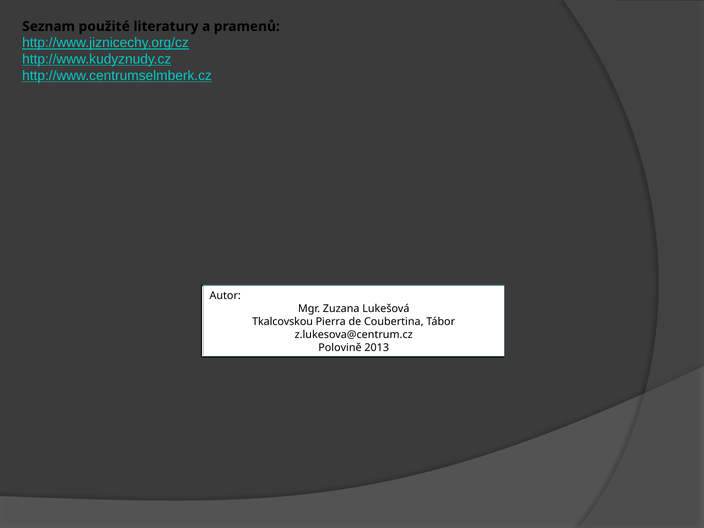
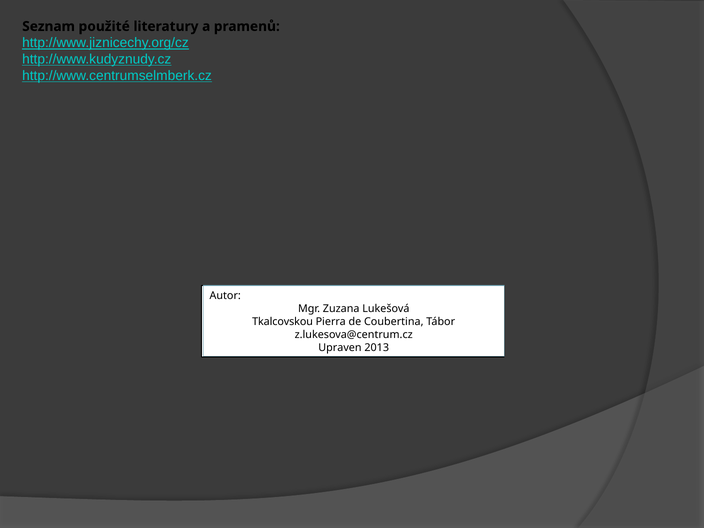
Polovině: Polovině -> Upraven (340, 347)
